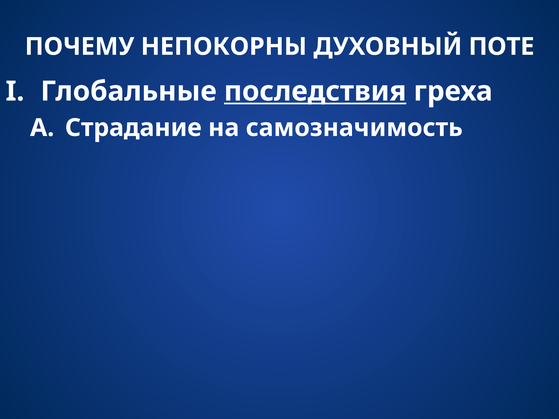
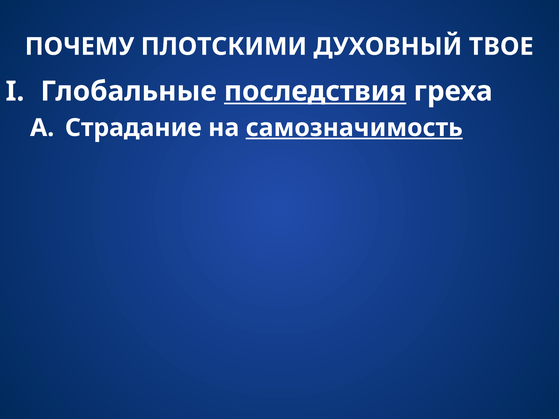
НЕПОКОРНЫ: НЕПОКОРНЫ -> ПЛОТСКИМИ (224, 47)
ПОТЕ: ПОТЕ -> ТВОЕ (501, 47)
самозначимость underline: none -> present (354, 128)
